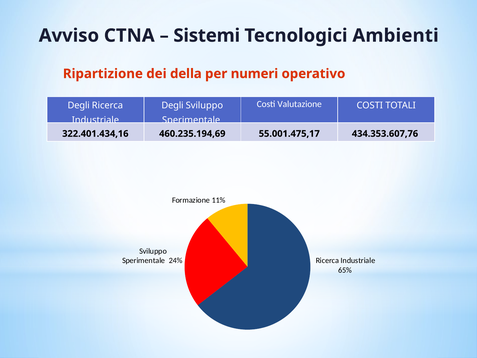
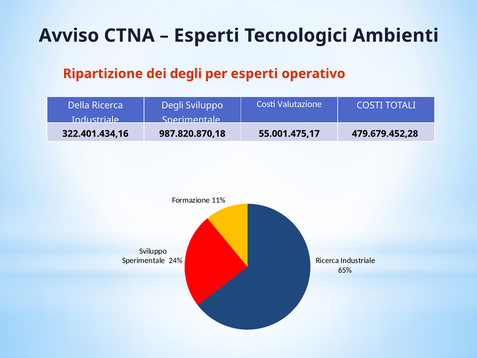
Sistemi: Sistemi -> Esperti (207, 36)
dei della: della -> degli (186, 74)
per numeri: numeri -> esperti (254, 74)
Degli: Degli -> Della (79, 105)
460.235.194,69: 460.235.194,69 -> 987.820.870,18 (192, 134)
434.353.607,76: 434.353.607,76 -> 479.679.452,28 (385, 134)
